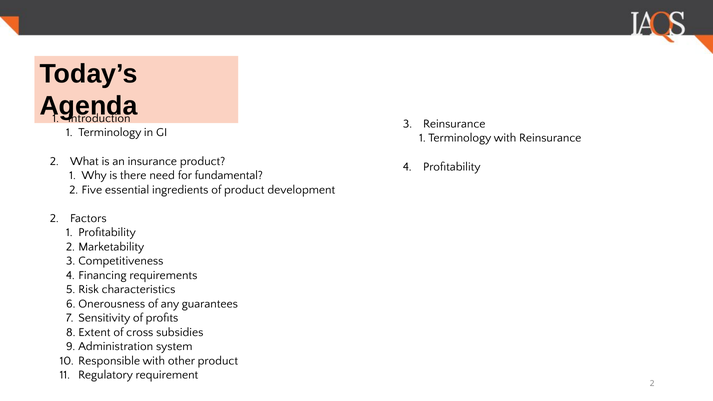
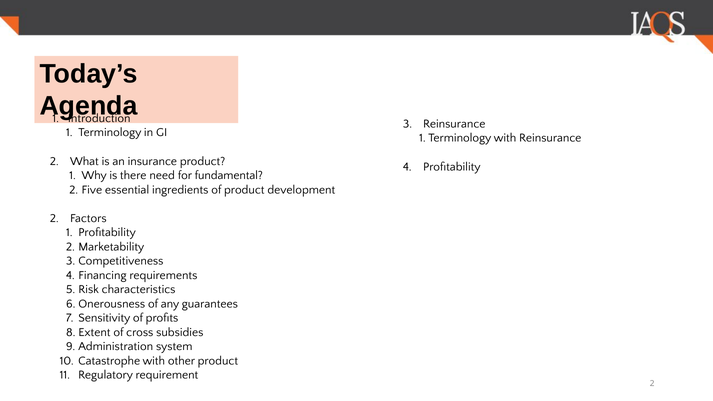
Responsible: Responsible -> Catastrophe (109, 361)
